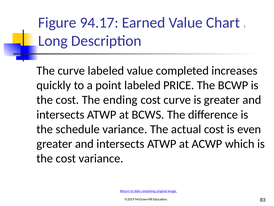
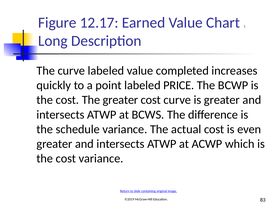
94.17: 94.17 -> 12.17 (99, 23)
The ending: ending -> greater (120, 100)
